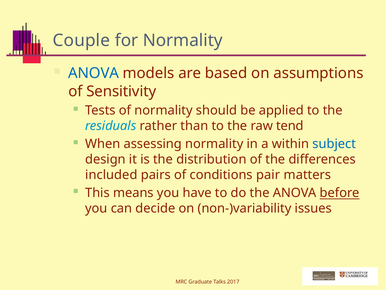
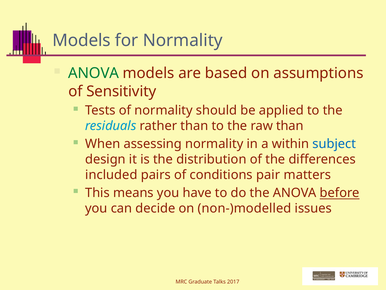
Couple: Couple -> Models (82, 40)
ANOVA colour: blue -> green (94, 73)
raw tend: tend -> than (290, 126)
non-)variability: non-)variability -> non-)modelled (245, 208)
